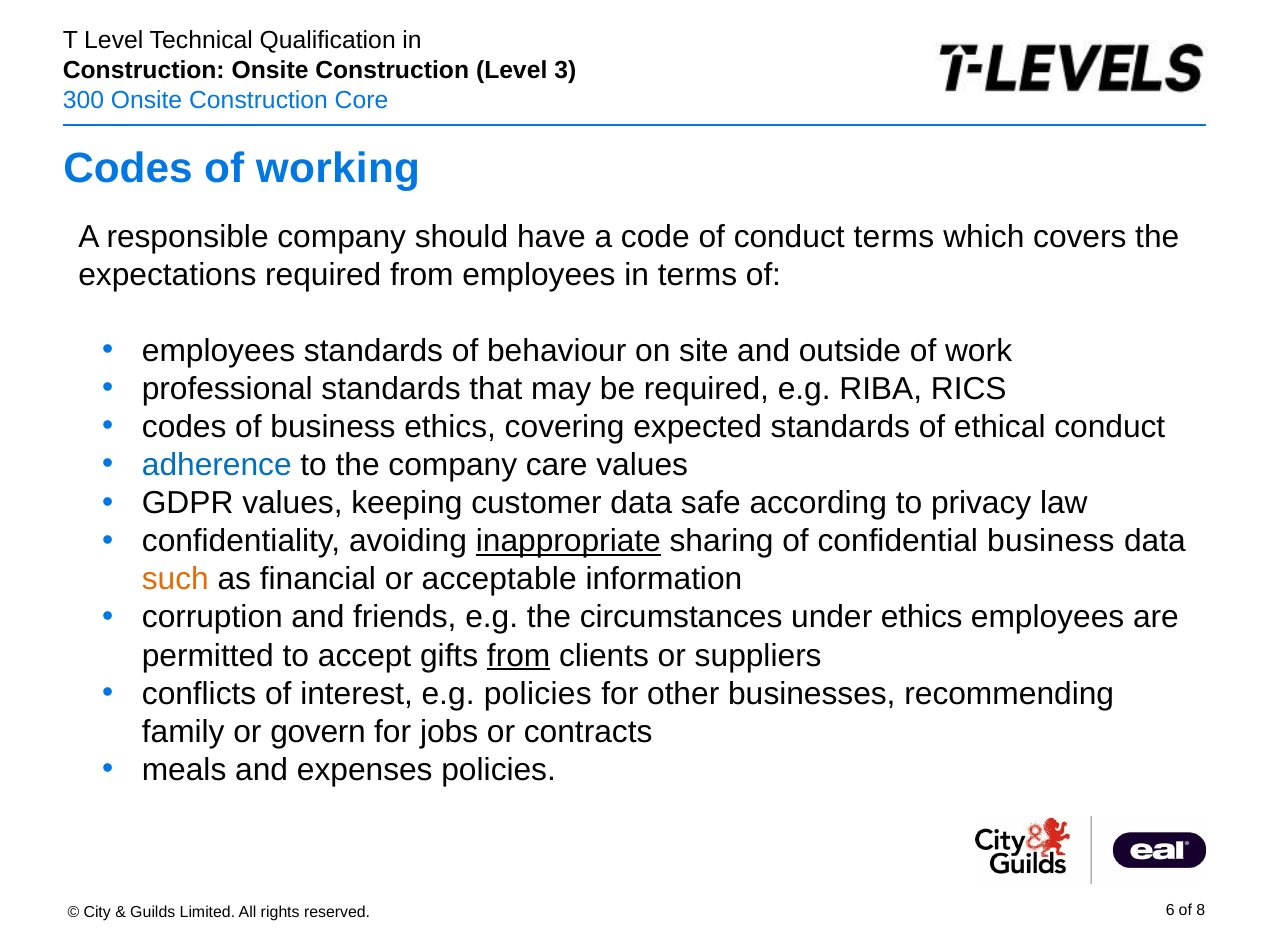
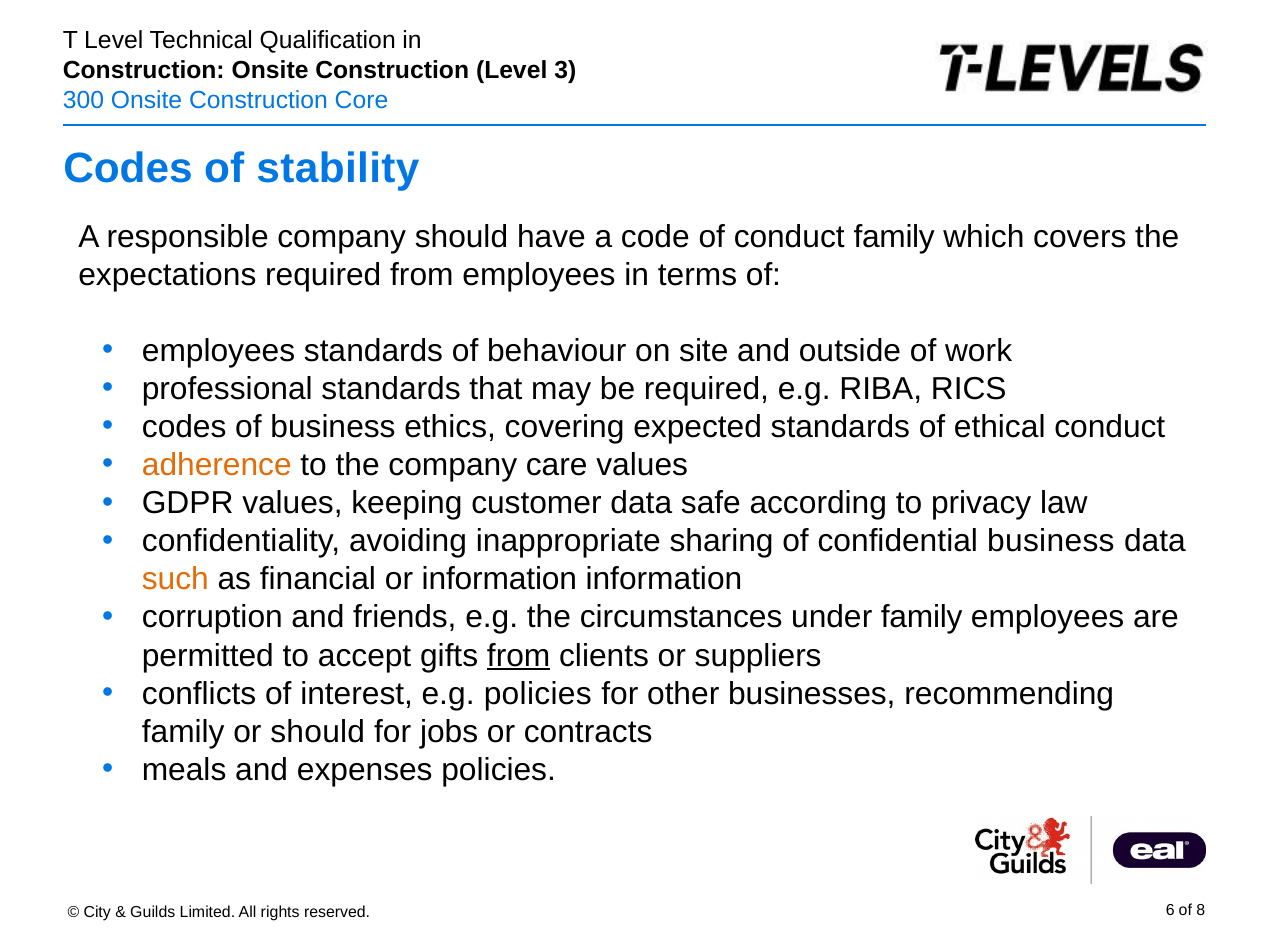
working: working -> stability (338, 168)
conduct terms: terms -> family (894, 237)
adherence colour: blue -> orange (217, 465)
inappropriate underline: present -> none (568, 541)
or acceptable: acceptable -> information (499, 579)
under ethics: ethics -> family (922, 617)
or govern: govern -> should (318, 732)
